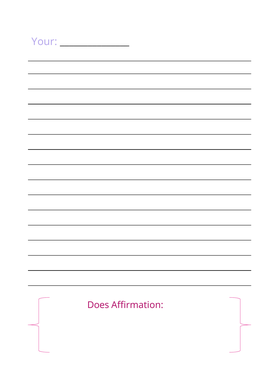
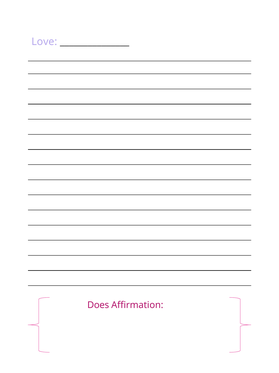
Your: Your -> Love (44, 42)
